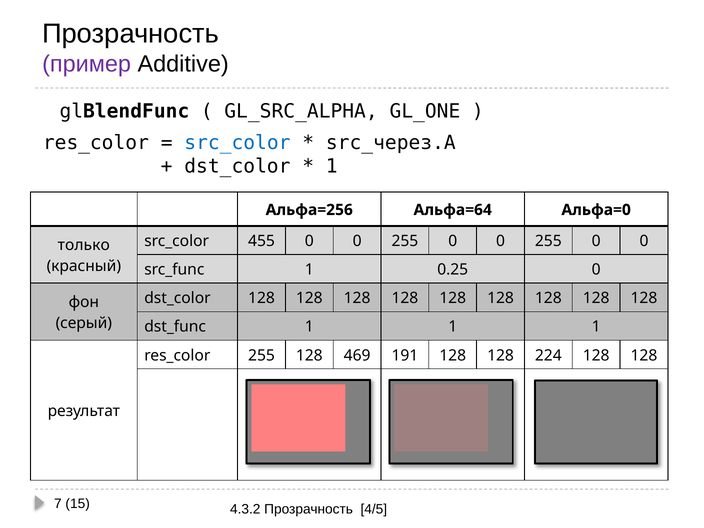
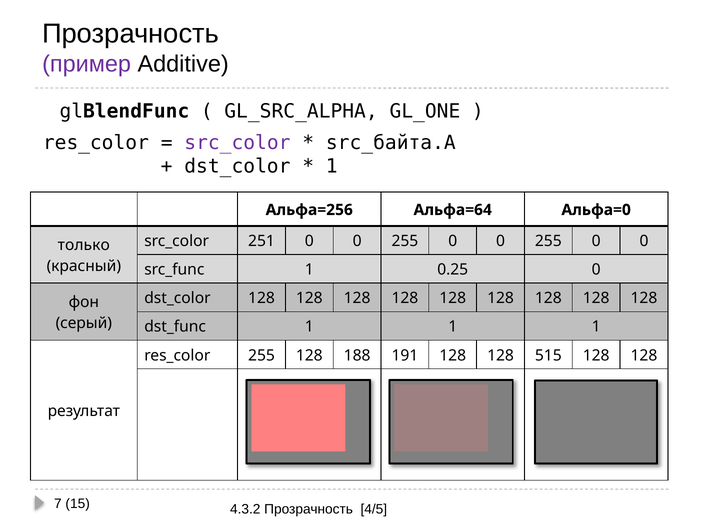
src_color colour: blue -> purple (237, 143)
src_через.A: src_через.A -> src_байта.A (391, 143)
455: 455 -> 251 (261, 241)
469: 469 -> 188 (357, 355)
224: 224 -> 515 (548, 355)
